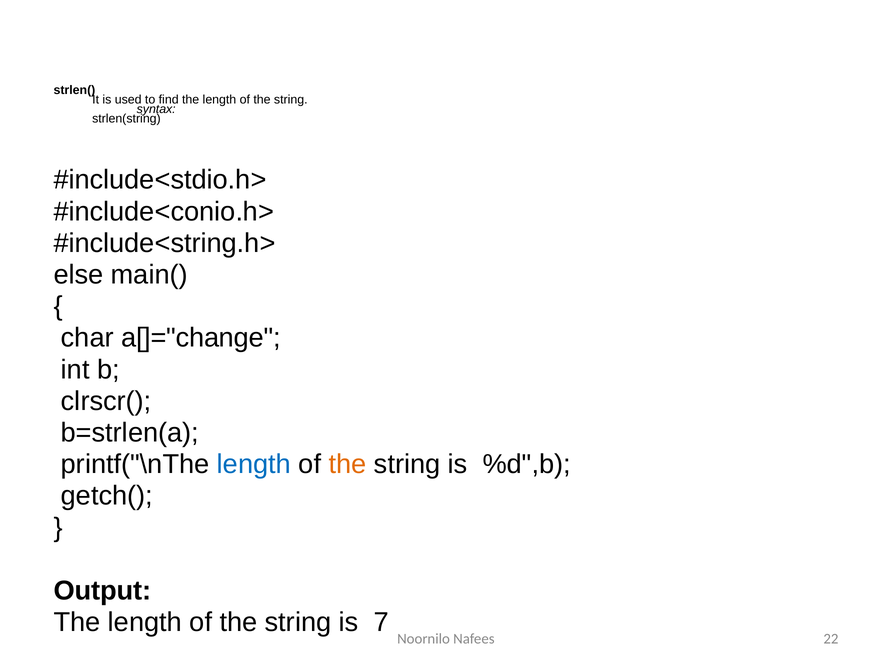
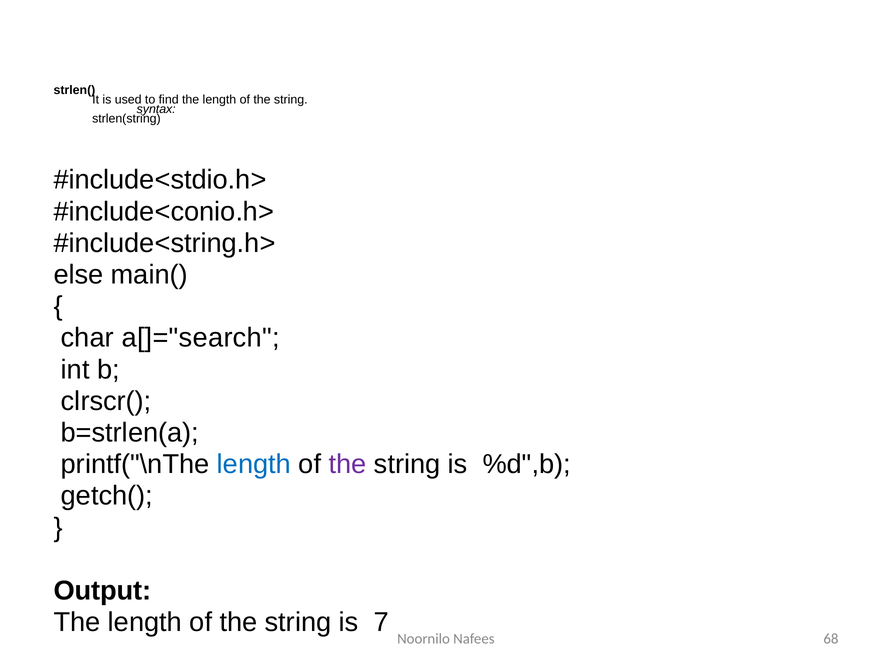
a[]="change: a[]="change -> a[]="search (201, 338)
the colour: orange -> purple (348, 464)
22: 22 -> 68 (831, 639)
